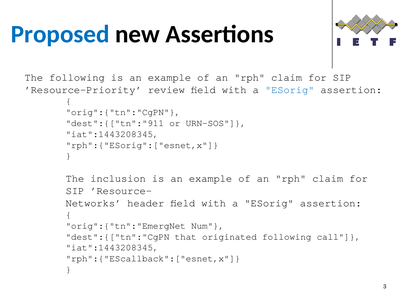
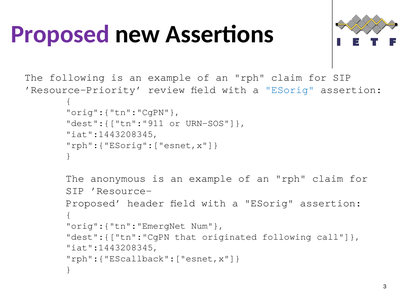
Proposed colour: blue -> purple (60, 34)
inclusion: inclusion -> anonymous (118, 179)
Networks: Networks -> Proposed (93, 203)
